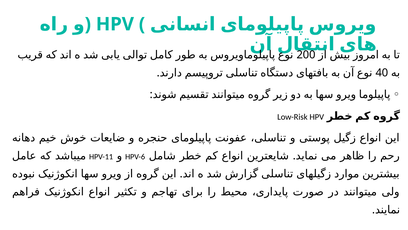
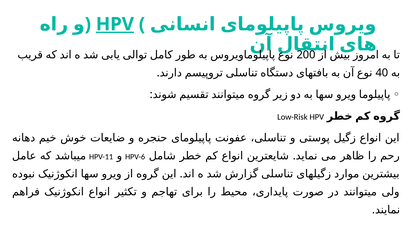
HPV underline: none -> present (115, 24)
